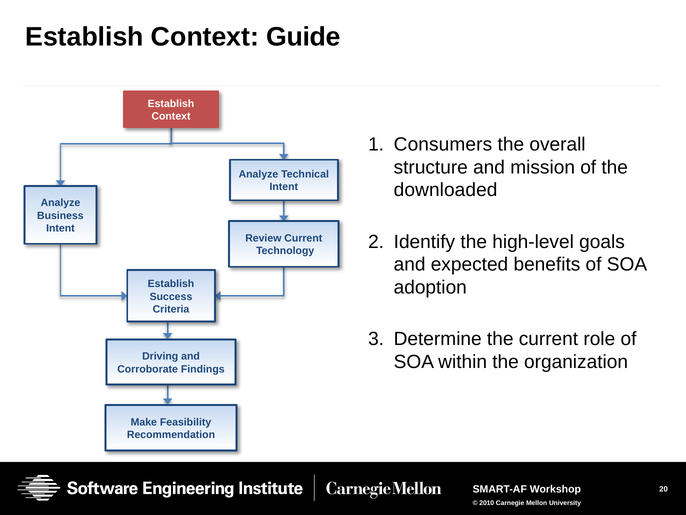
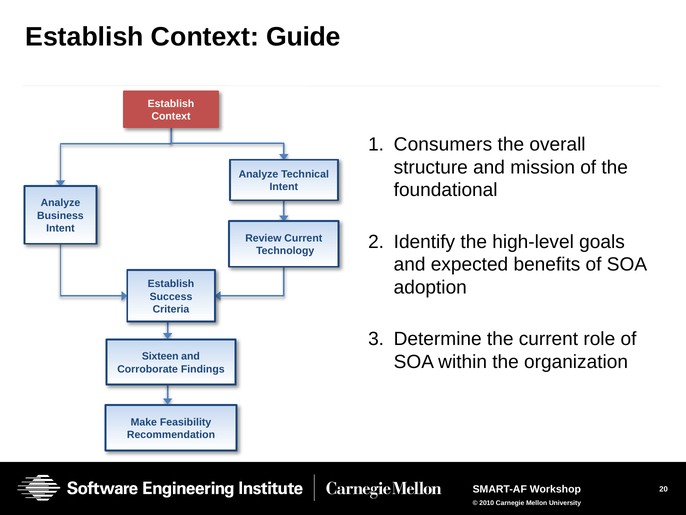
downloaded: downloaded -> foundational (446, 190)
Driving: Driving -> Sixteen (160, 356)
